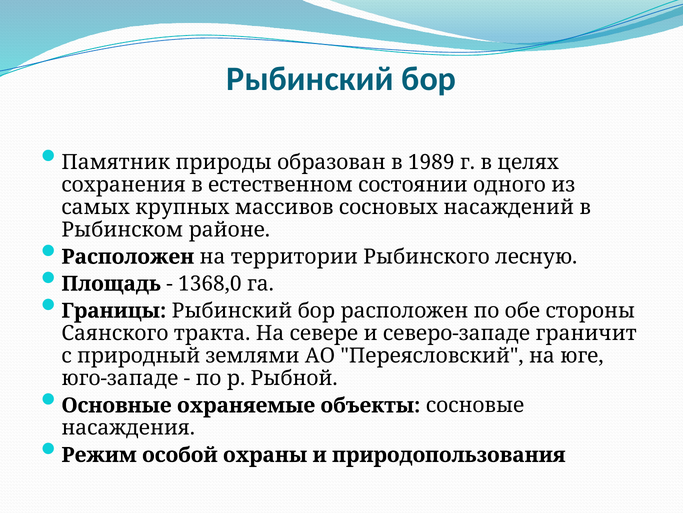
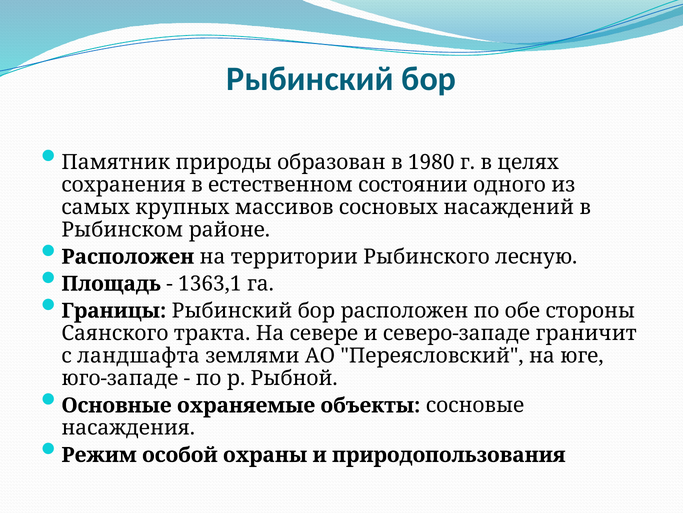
1989: 1989 -> 1980 (431, 162)
1368,0: 1368,0 -> 1363,1 (210, 283)
природный: природный -> ландшафта (138, 355)
